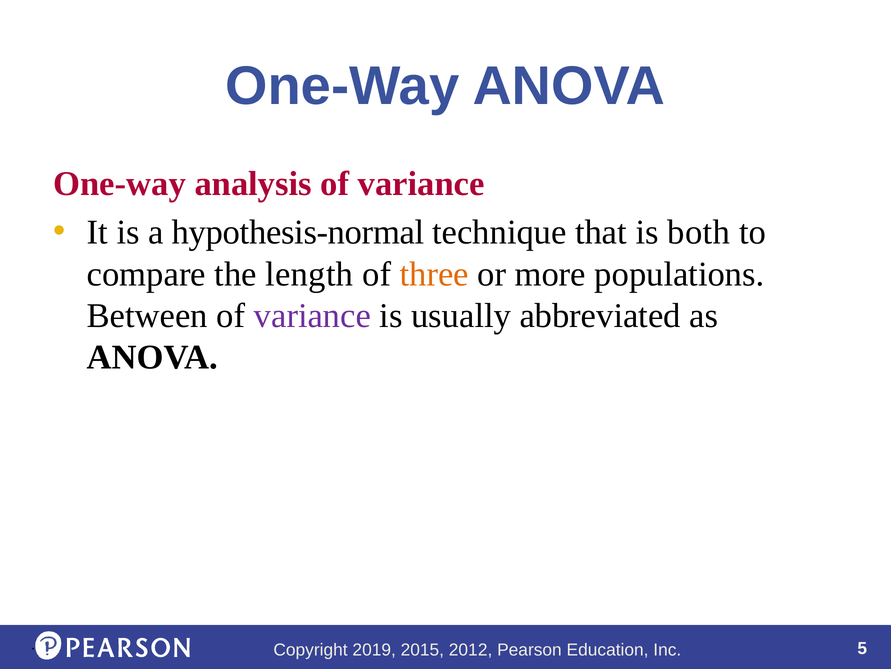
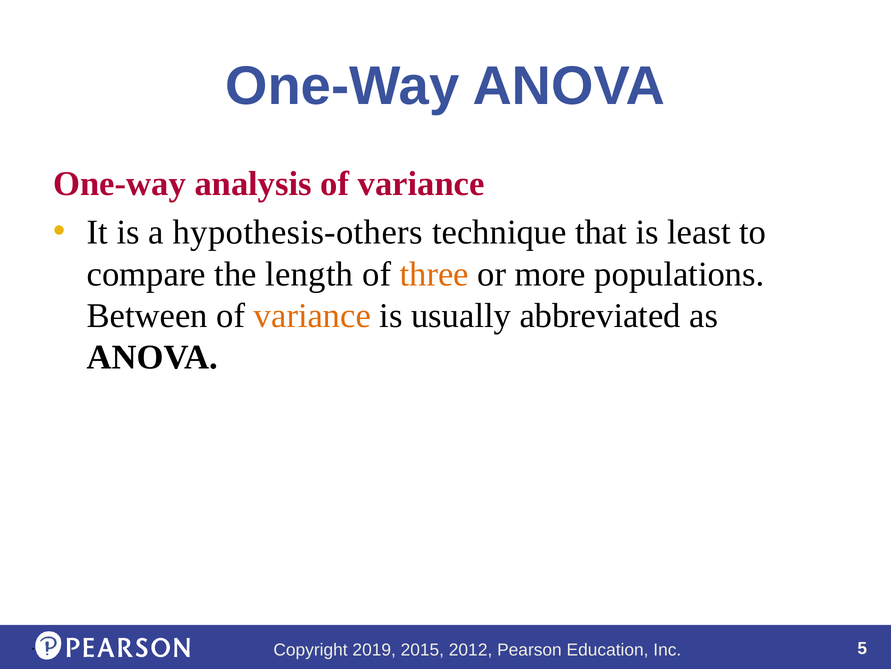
hypothesis-normal: hypothesis-normal -> hypothesis-others (298, 232)
both: both -> least (699, 232)
variance colour: purple -> orange (312, 315)
